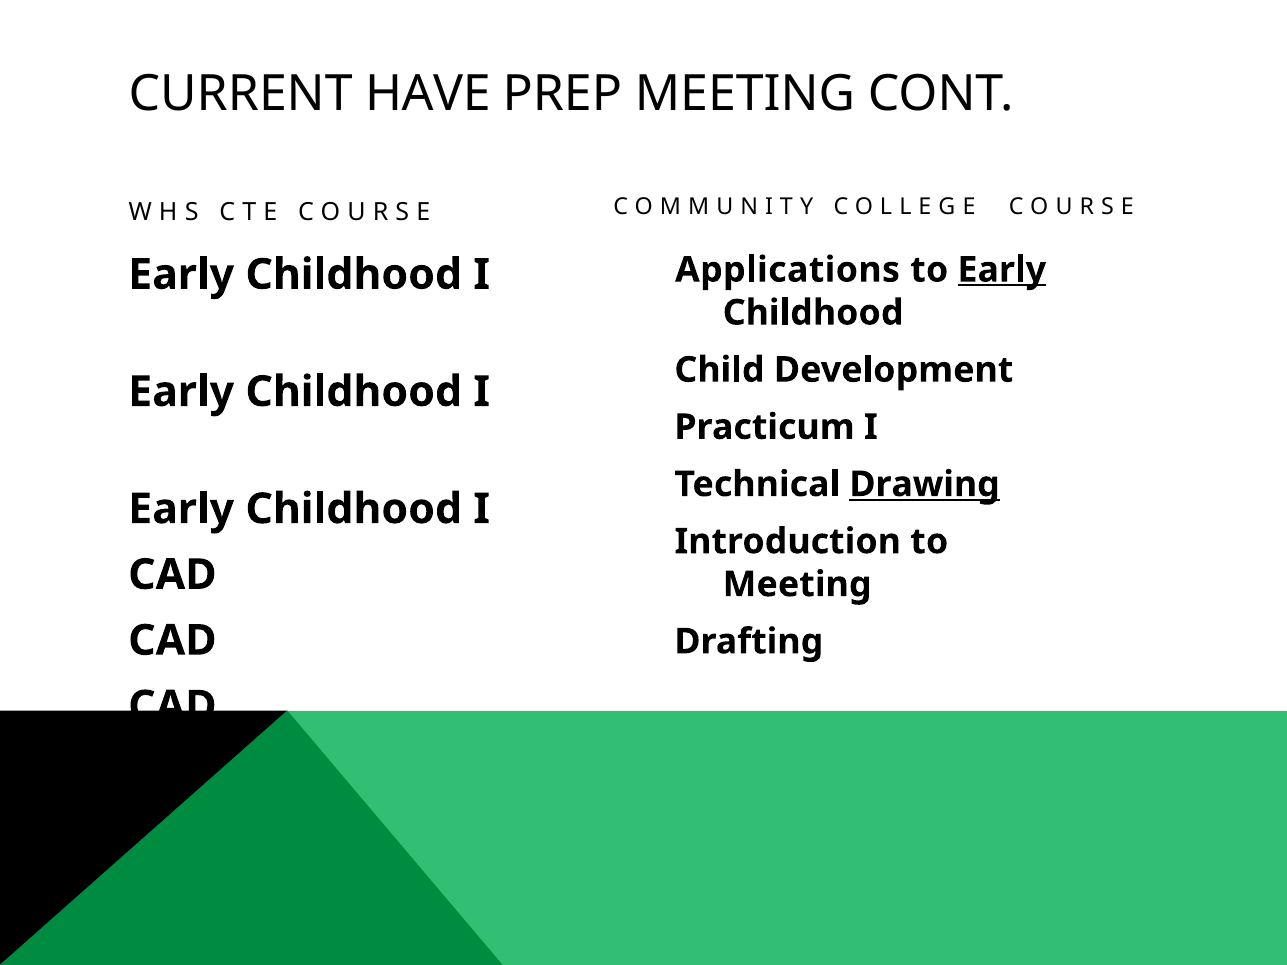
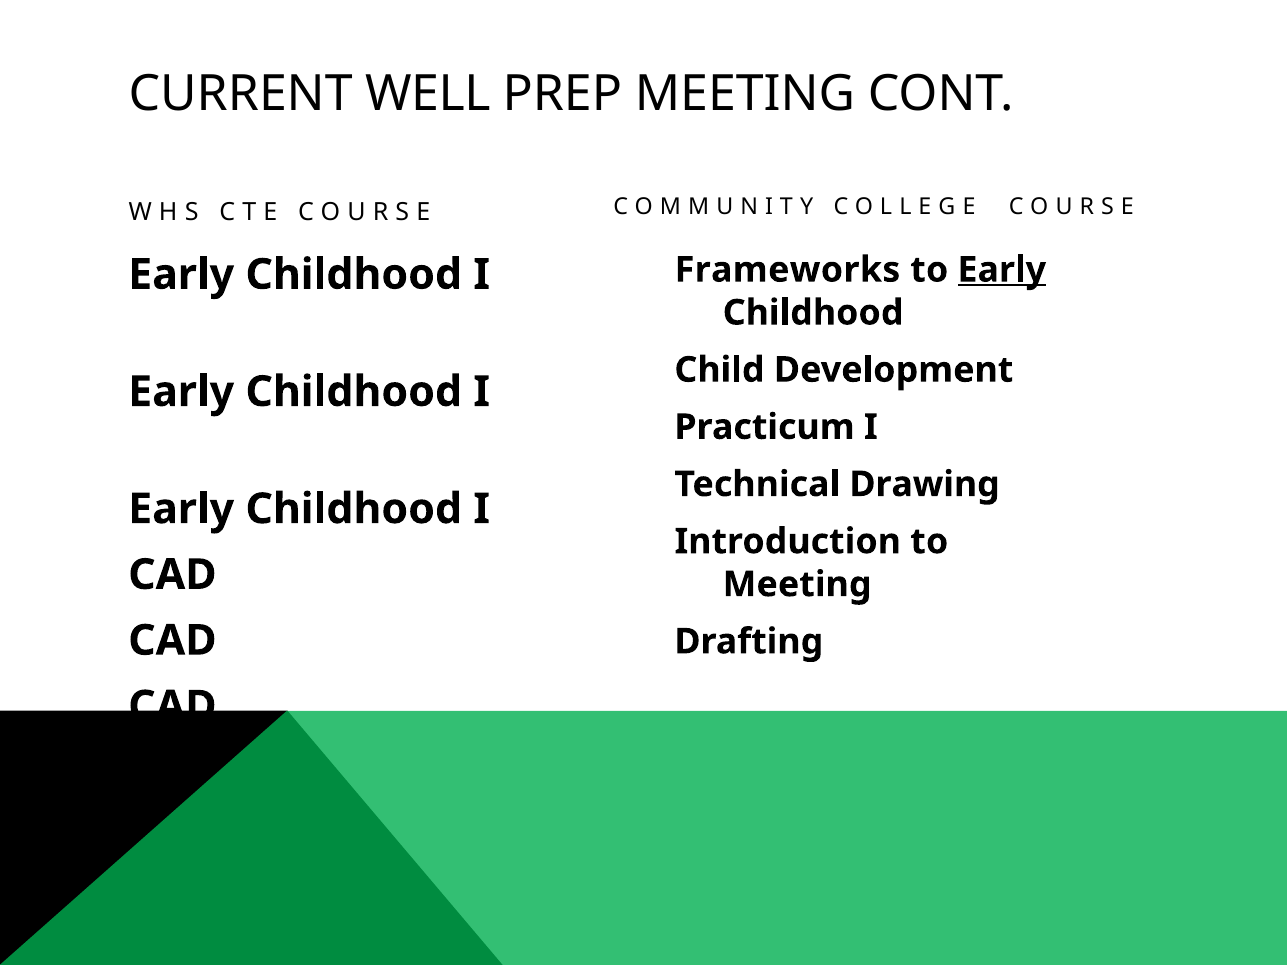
HAVE: HAVE -> WELL (428, 94)
Applications: Applications -> Frameworks (788, 270)
Drawing underline: present -> none (925, 484)
